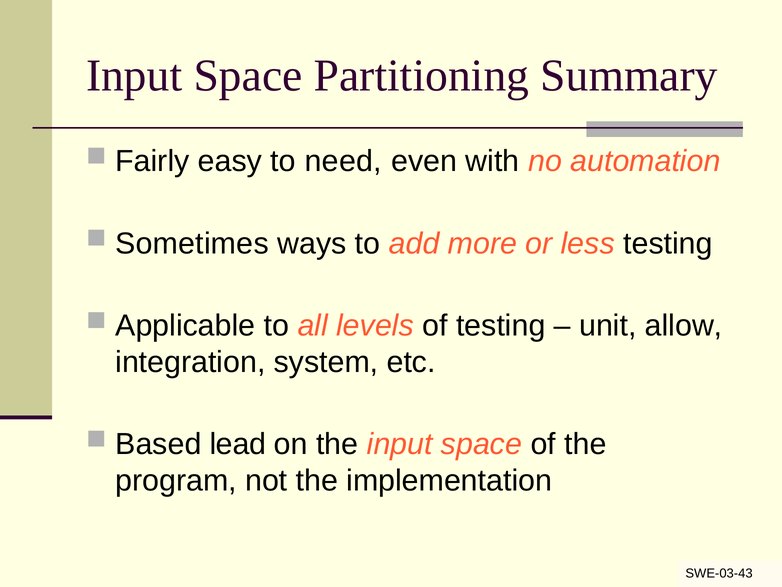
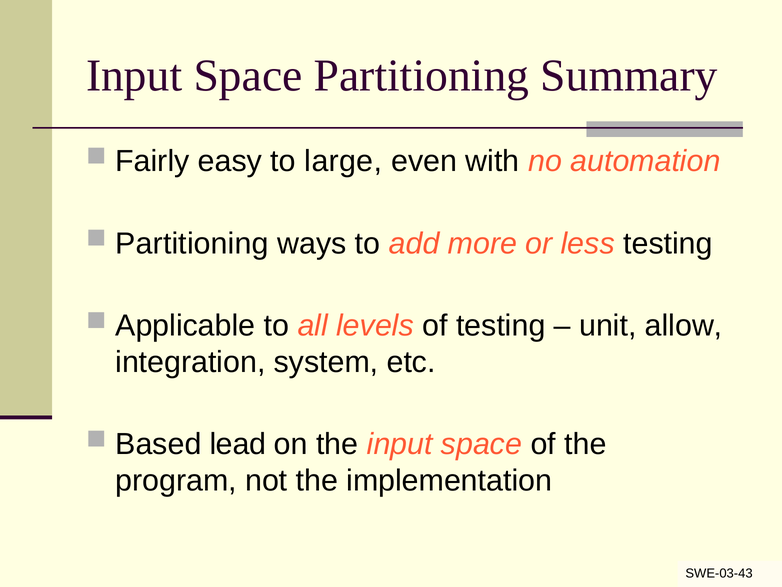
need: need -> large (343, 161)
Sometimes: Sometimes -> Partitioning (192, 243)
